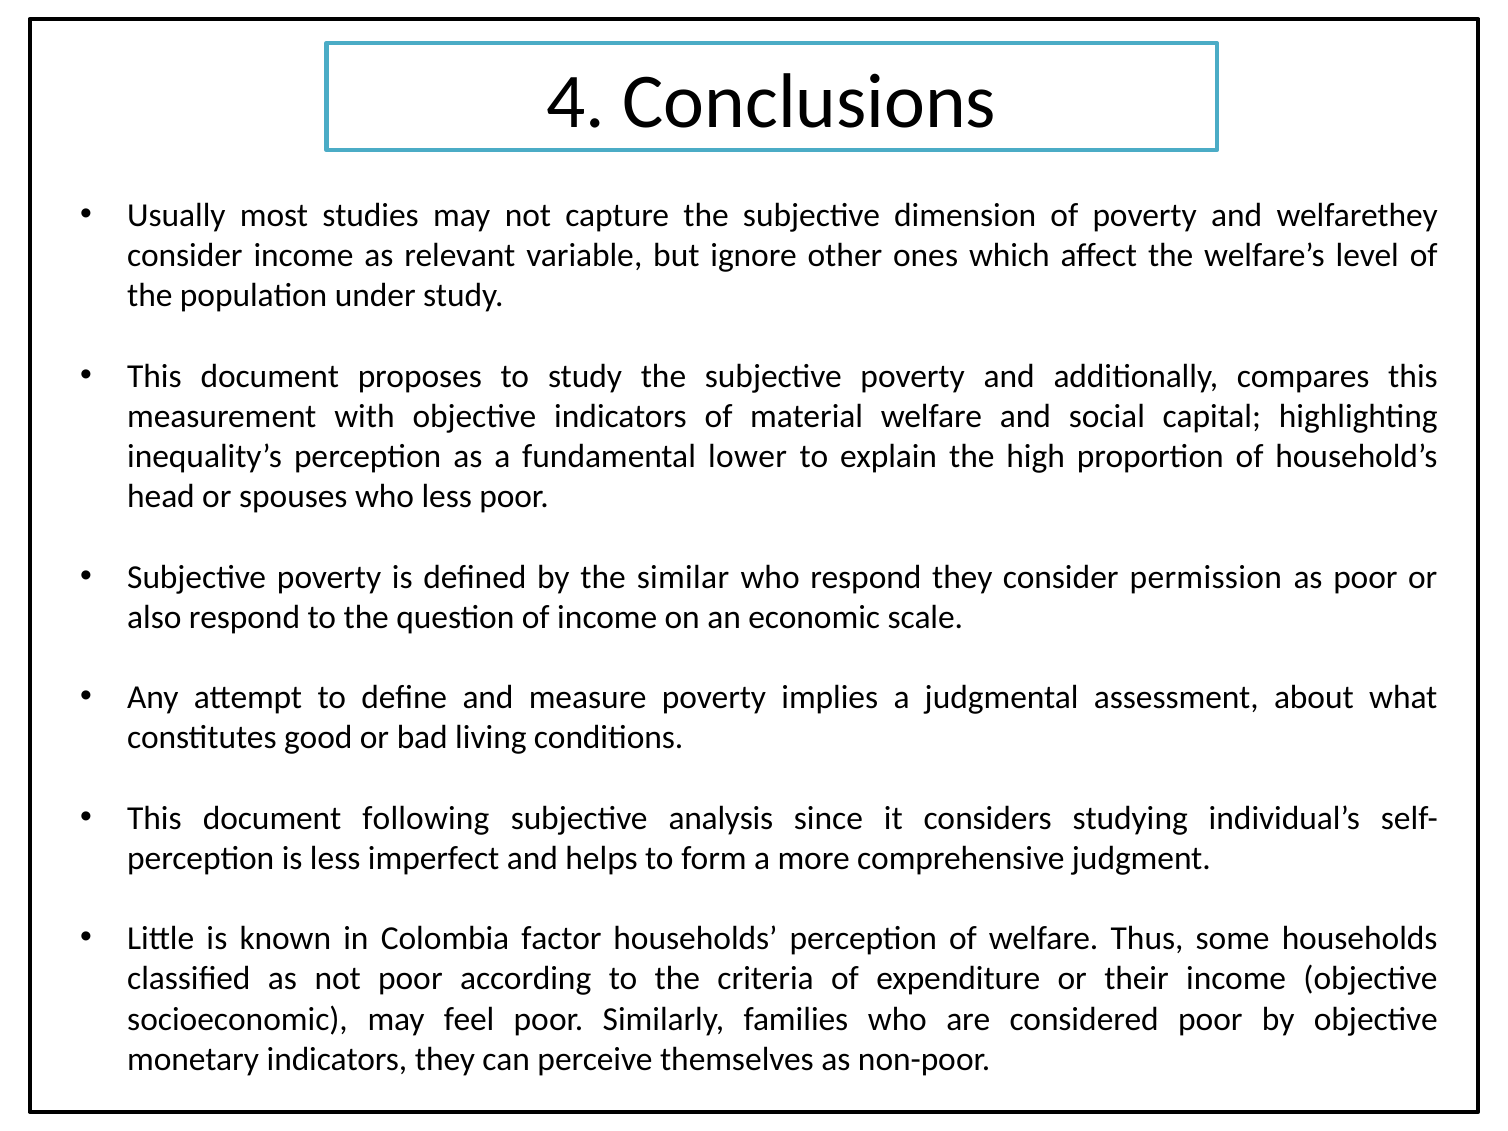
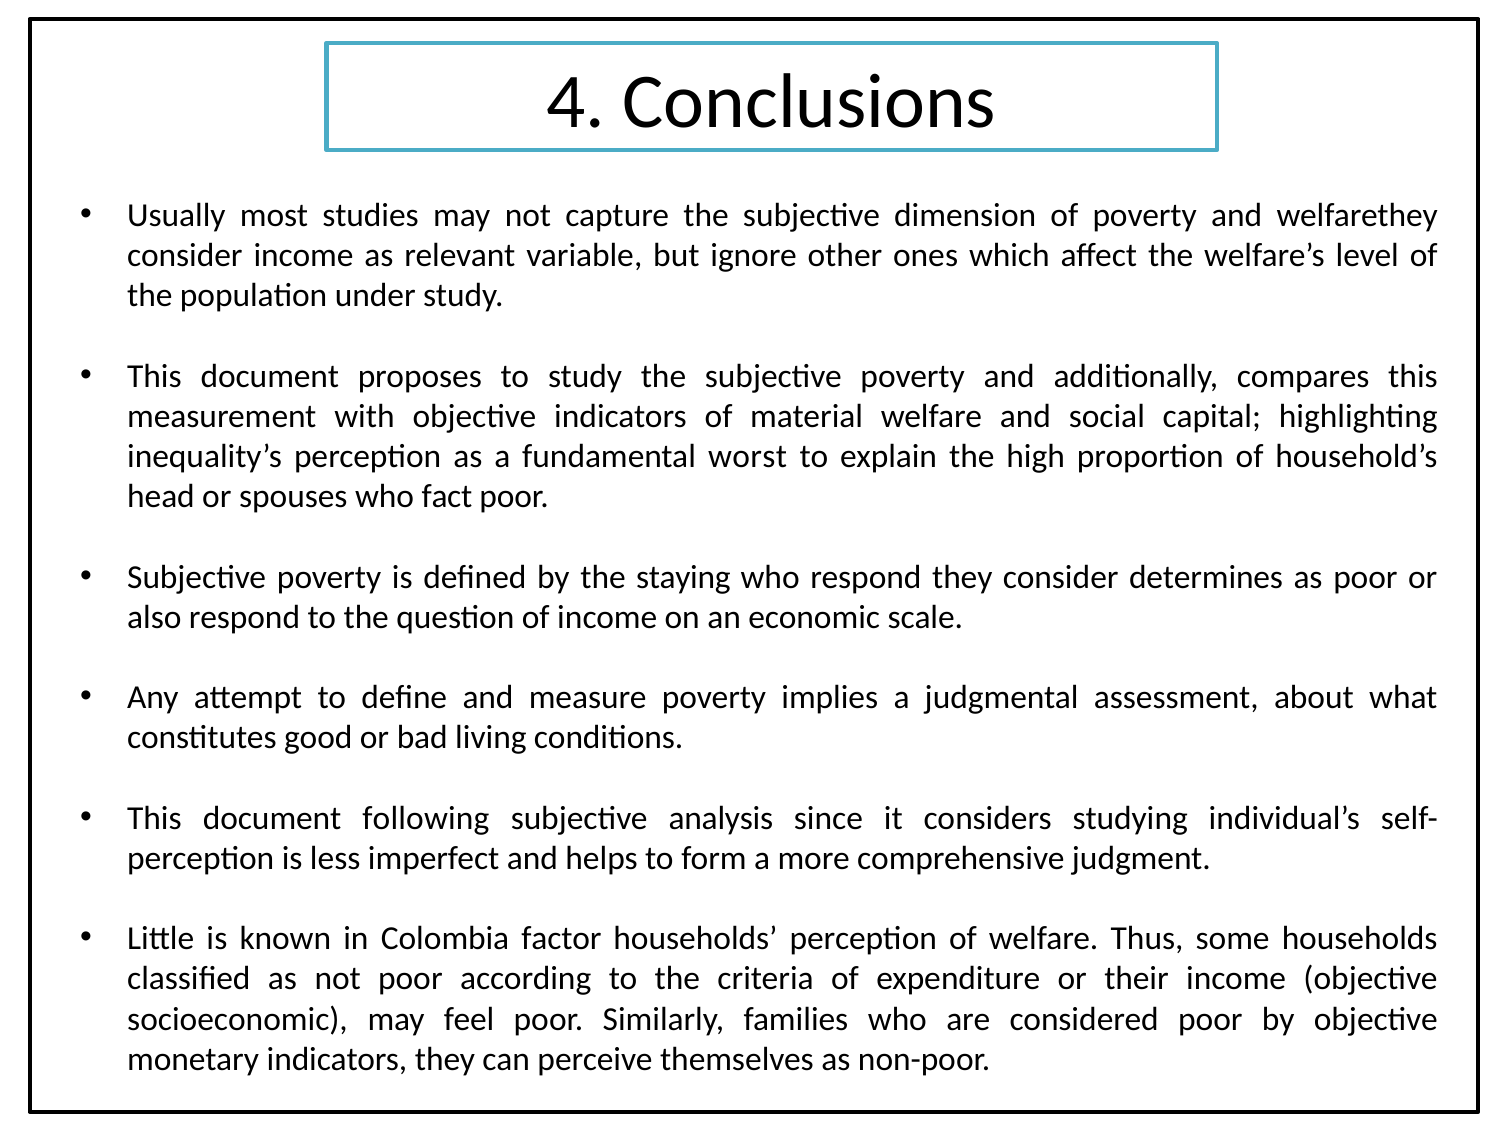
lower: lower -> worst (748, 456)
who less: less -> fact (447, 497)
similar: similar -> staying (683, 577)
permission: permission -> determines (1206, 577)
